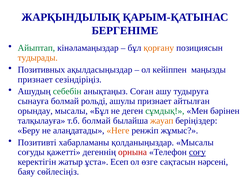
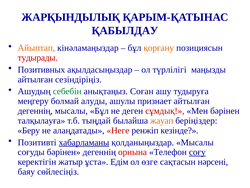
БЕРГЕНІМЕ: БЕРГЕНІМЕ -> ҚАБЫЛДАУ (125, 31)
Айыптап colour: green -> orange (36, 48)
тудырады colour: orange -> red (38, 58)
кейіппен: кейіппен -> түрлілігі (170, 69)
признает: признает -> айтылған (35, 79)
сынауға: сынауға -> меңгеру (33, 101)
рольді: рольді -> алуды (94, 101)
орындау: орындау -> дегеннің (35, 111)
сұмдық colour: green -> red (165, 111)
т.б болмай: болмай -> тыңдай (96, 120)
Неге colour: orange -> red (118, 130)
жұмыс: жұмыс -> кезінде (179, 130)
хабарламаны underline: none -> present (84, 142)
соғуды қажетті: қажетті -> бәрінен (64, 152)
Есеп: Есеп -> Едім (119, 162)
